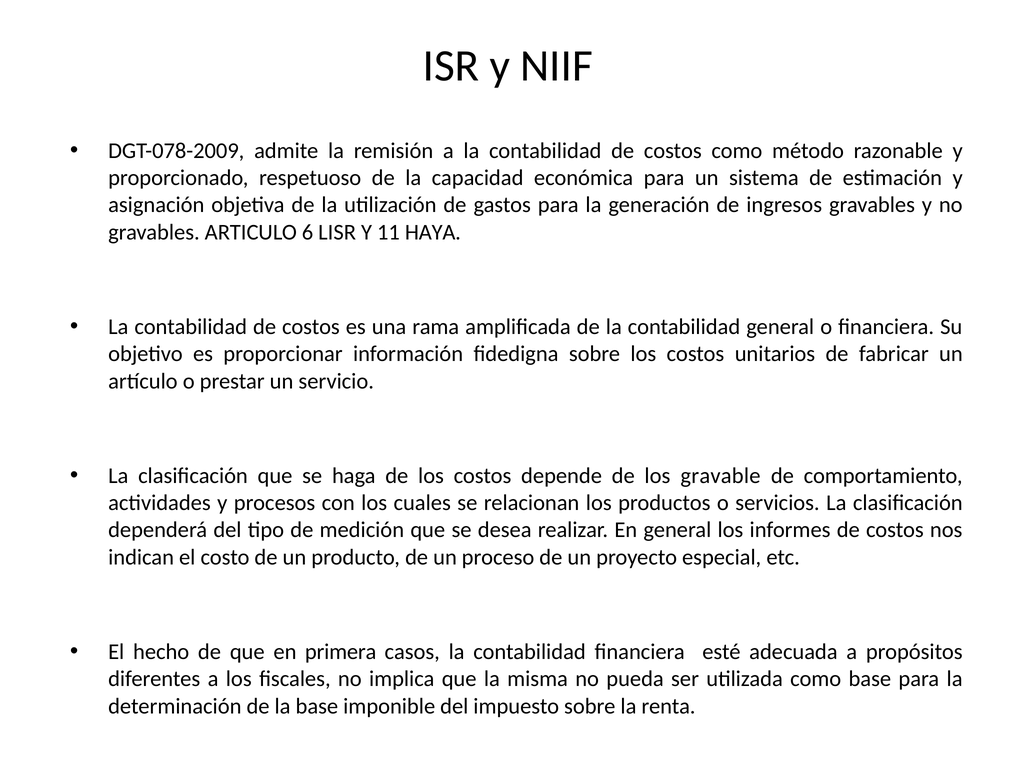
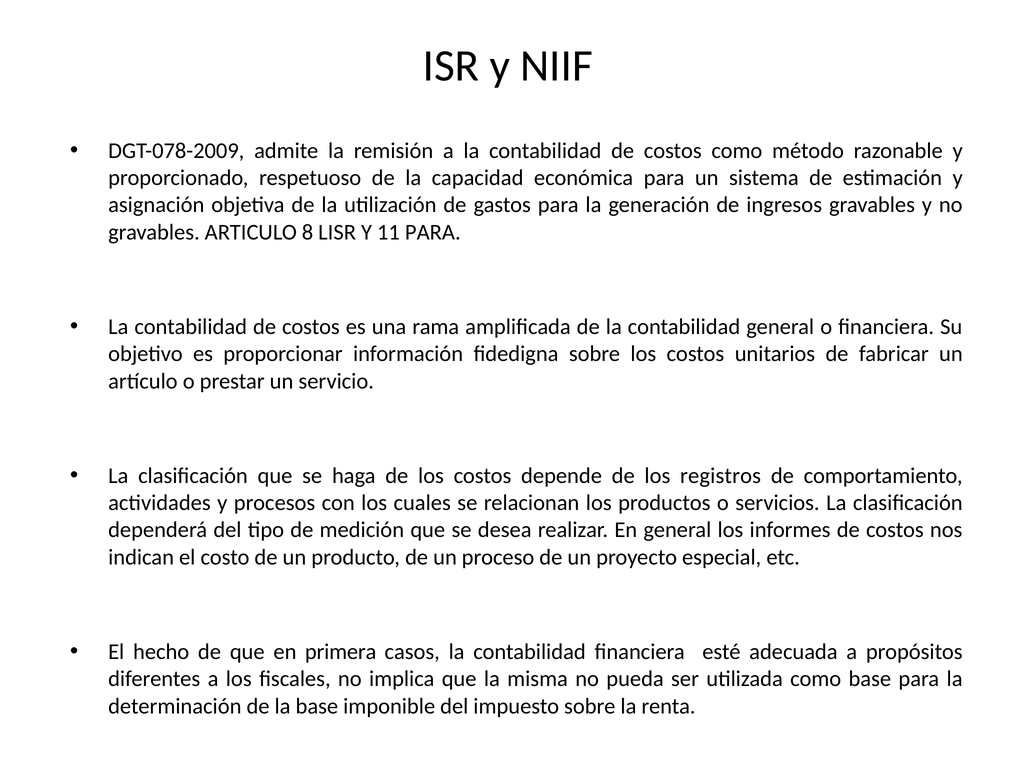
6: 6 -> 8 (308, 232)
11 HAYA: HAYA -> PARA (433, 232)
gravable: gravable -> registros (721, 476)
